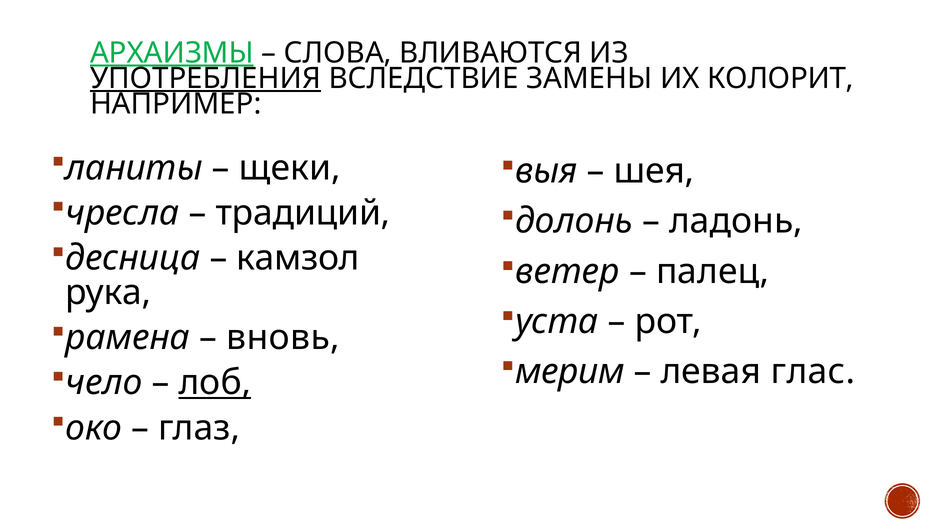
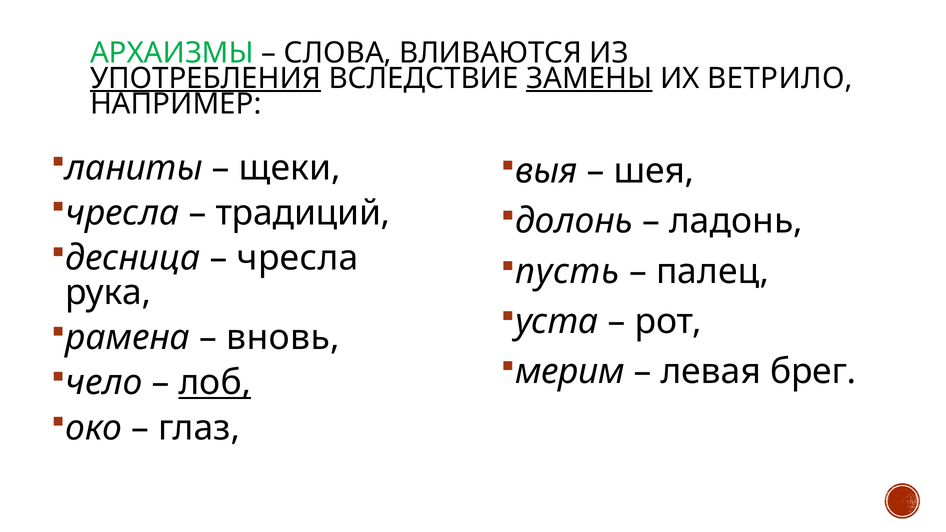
АРХАИЗМЫ underline: present -> none (172, 53)
ЗАМЕНЫ underline: none -> present (589, 78)
КОЛОРИТ: КОЛОРИТ -> ВЕТРИЛО (780, 78)
камзол: камзол -> чресла (298, 258)
ветер: ветер -> пусть (567, 271)
глас: глас -> брег (813, 372)
